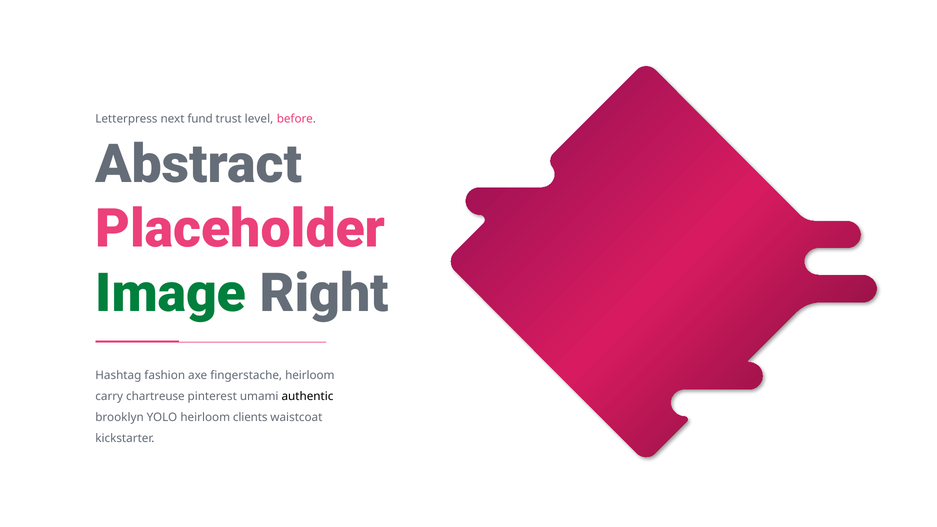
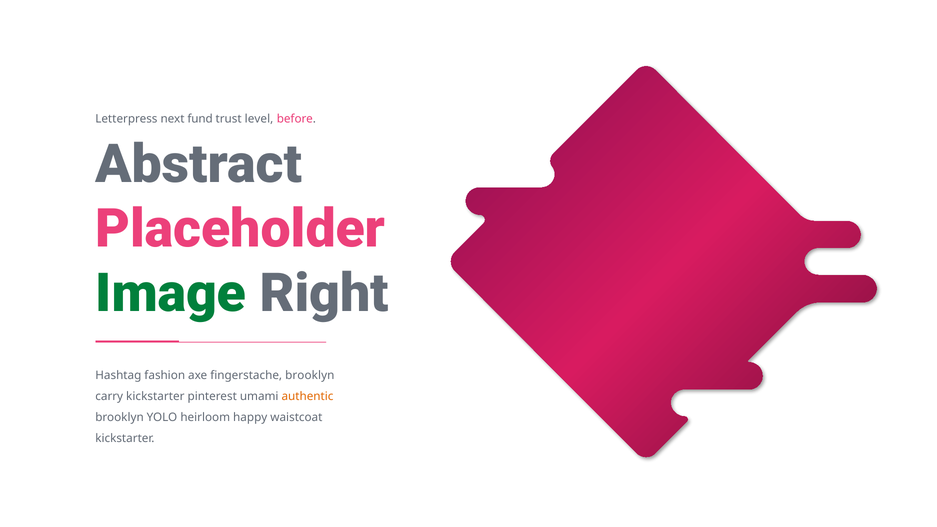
fingerstache heirloom: heirloom -> brooklyn (310, 375)
carry chartreuse: chartreuse -> kickstarter (155, 396)
authentic colour: black -> orange (307, 396)
clients: clients -> happy (250, 418)
